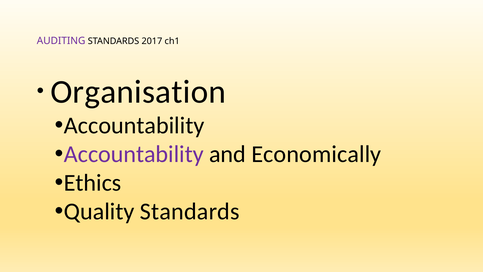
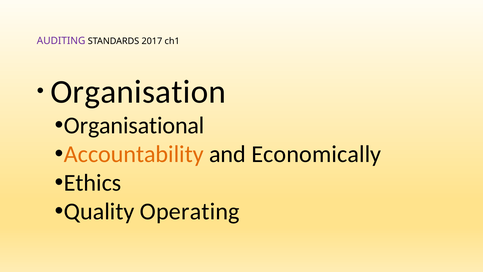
Accountability: Accountability -> Organisational (134, 125)
Accountability colour: purple -> orange (134, 154)
Quality Standards: Standards -> Operating (190, 211)
